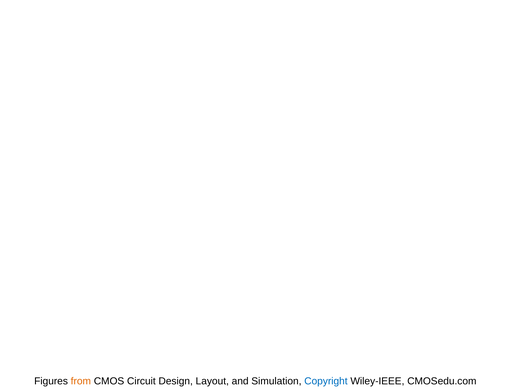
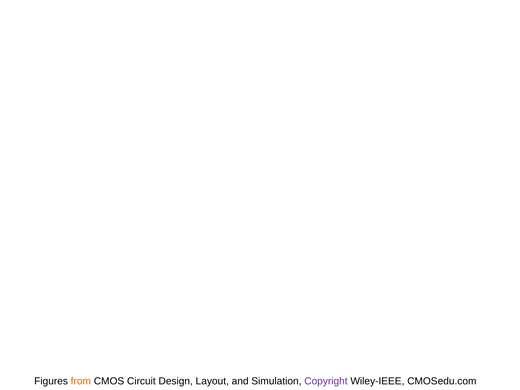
Copyright colour: blue -> purple (326, 381)
